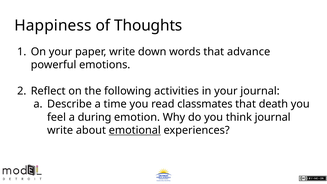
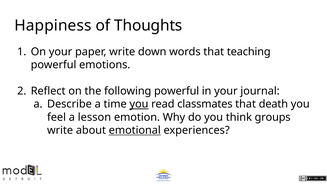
advance: advance -> teaching (249, 52)
following activities: activities -> powerful (177, 91)
you underline: none -> present (139, 104)
during: during -> lesson (94, 117)
think journal: journal -> groups (273, 117)
